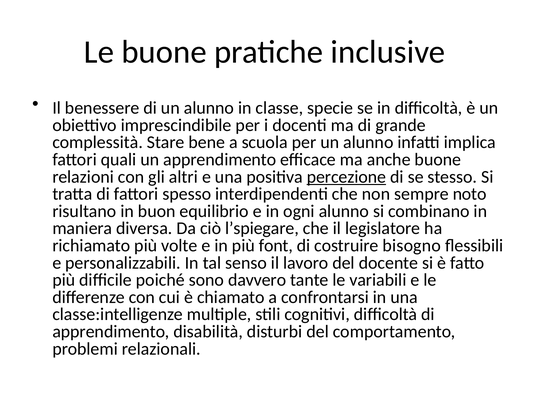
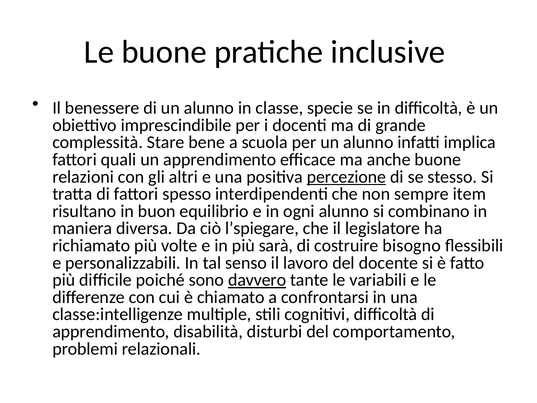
noto: noto -> item (469, 194)
font: font -> sarà (276, 245)
davvero underline: none -> present (257, 280)
